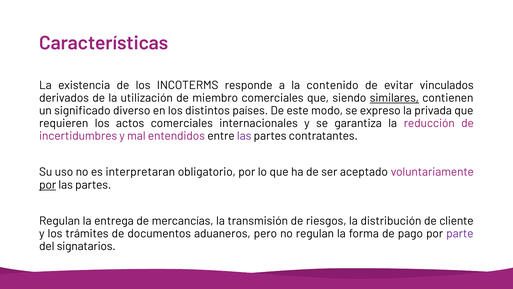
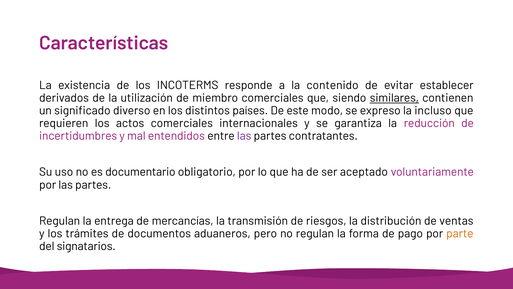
vinculados: vinculados -> establecer (447, 85)
privada: privada -> incluso (433, 110)
interpretaran: interpretaran -> documentario (140, 172)
por underline: present -> none (48, 185)
cliente: cliente -> ventas (456, 221)
parte colour: purple -> orange (460, 233)
